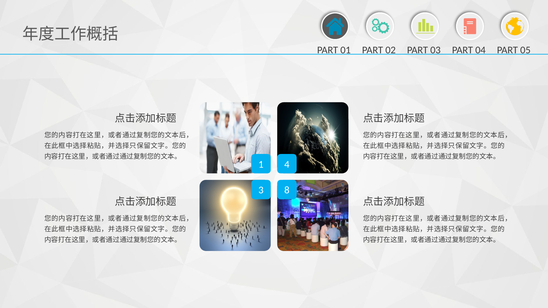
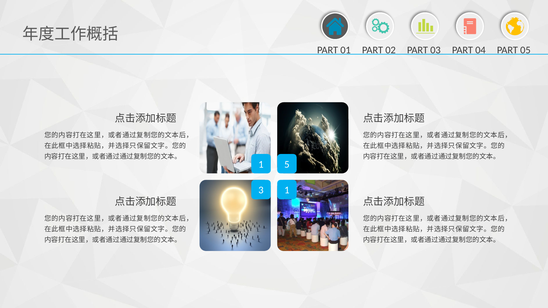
4: 4 -> 5 (287, 165)
3 8: 8 -> 1 (287, 190)
